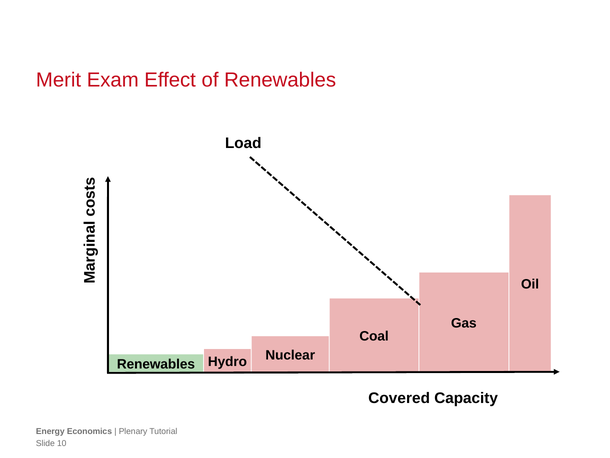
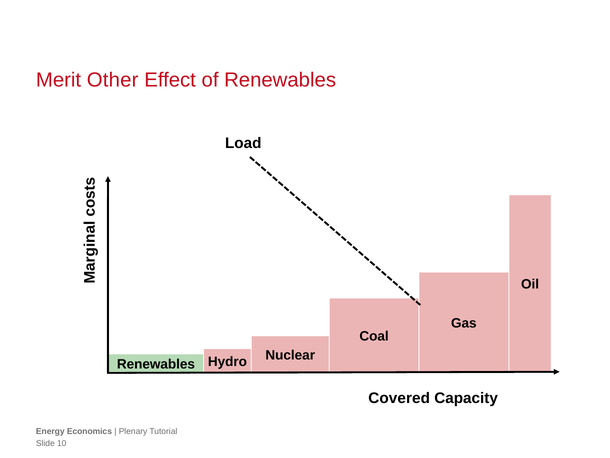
Exam: Exam -> Other (113, 80)
